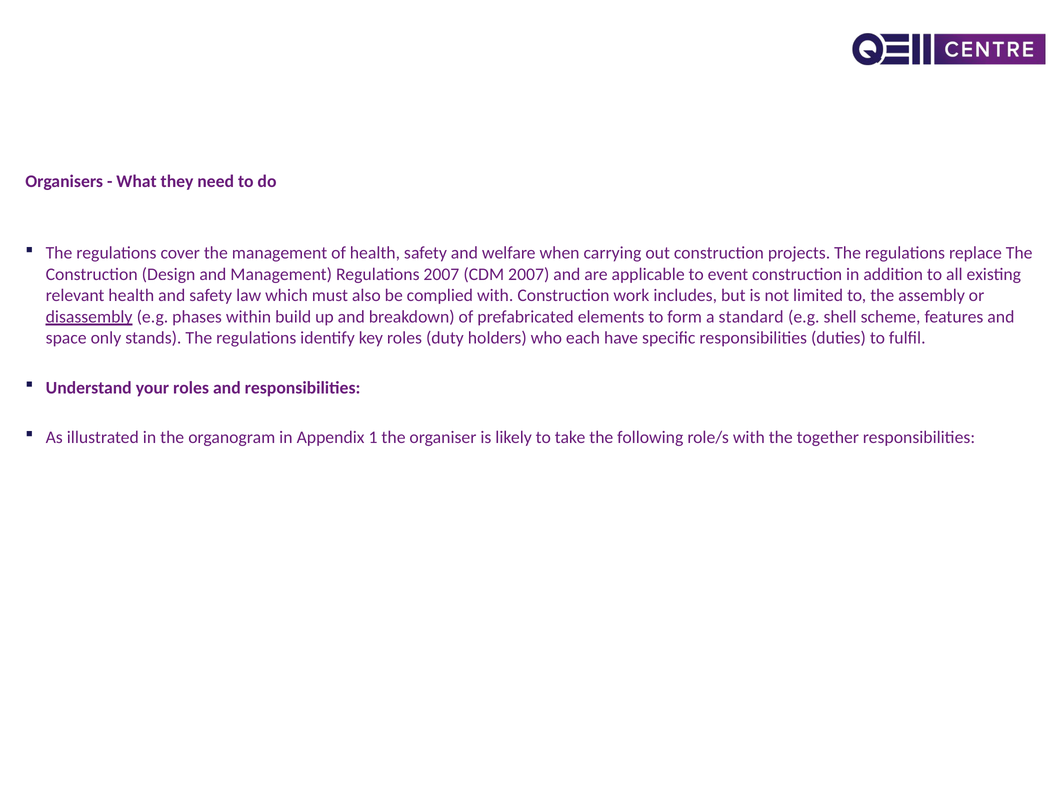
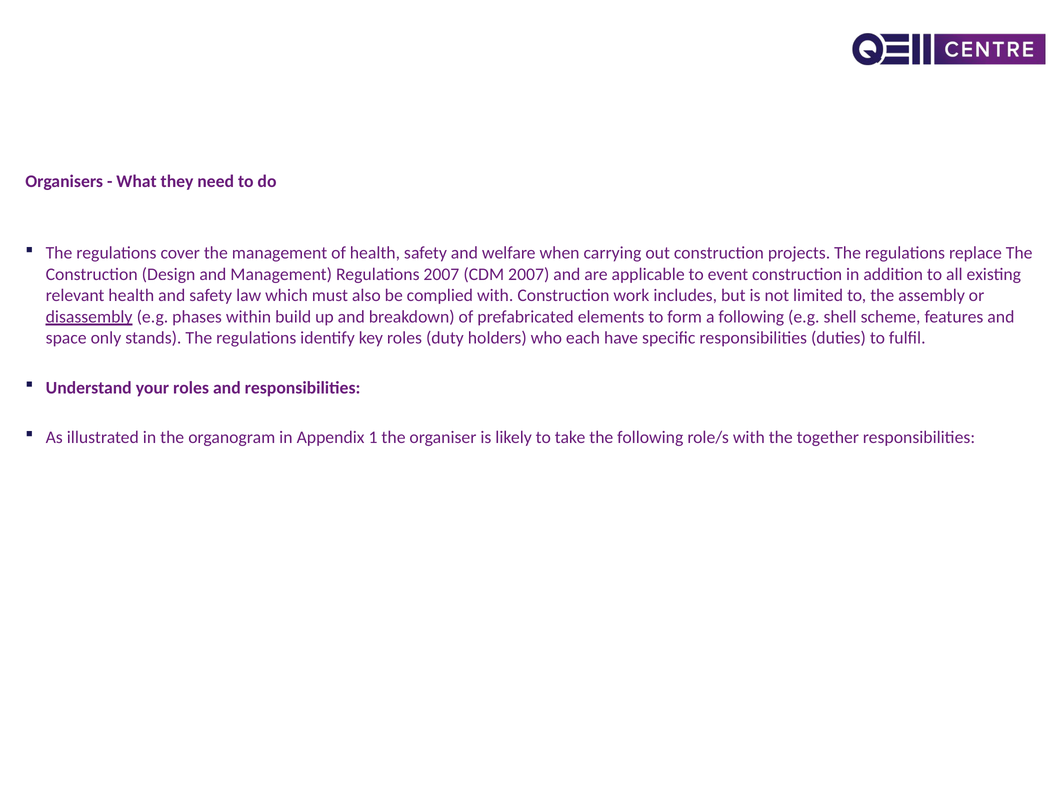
a standard: standard -> following (751, 317)
